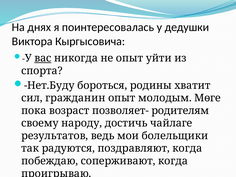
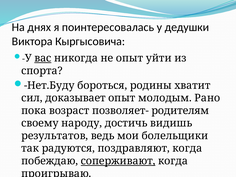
гражданин: гражданин -> доказывает (75, 98)
Мѳге: Мѳге -> Рано (207, 98)
чайлаге: чайлаге -> видишь (171, 123)
соперживают underline: none -> present (118, 161)
